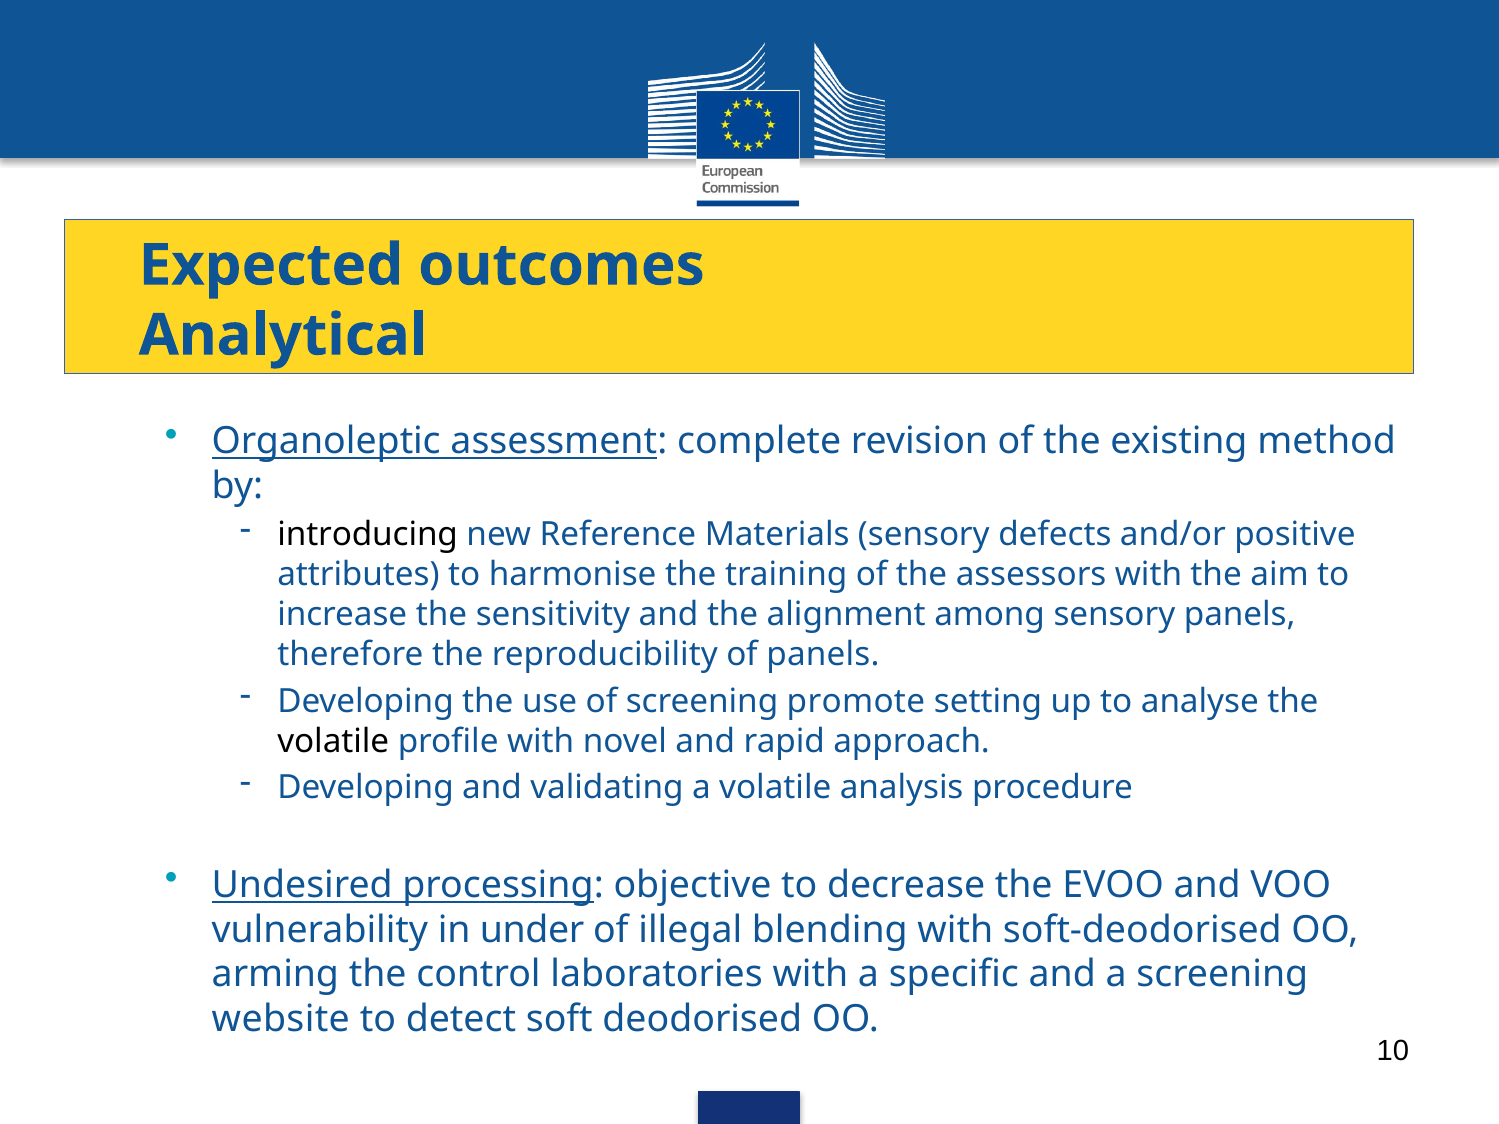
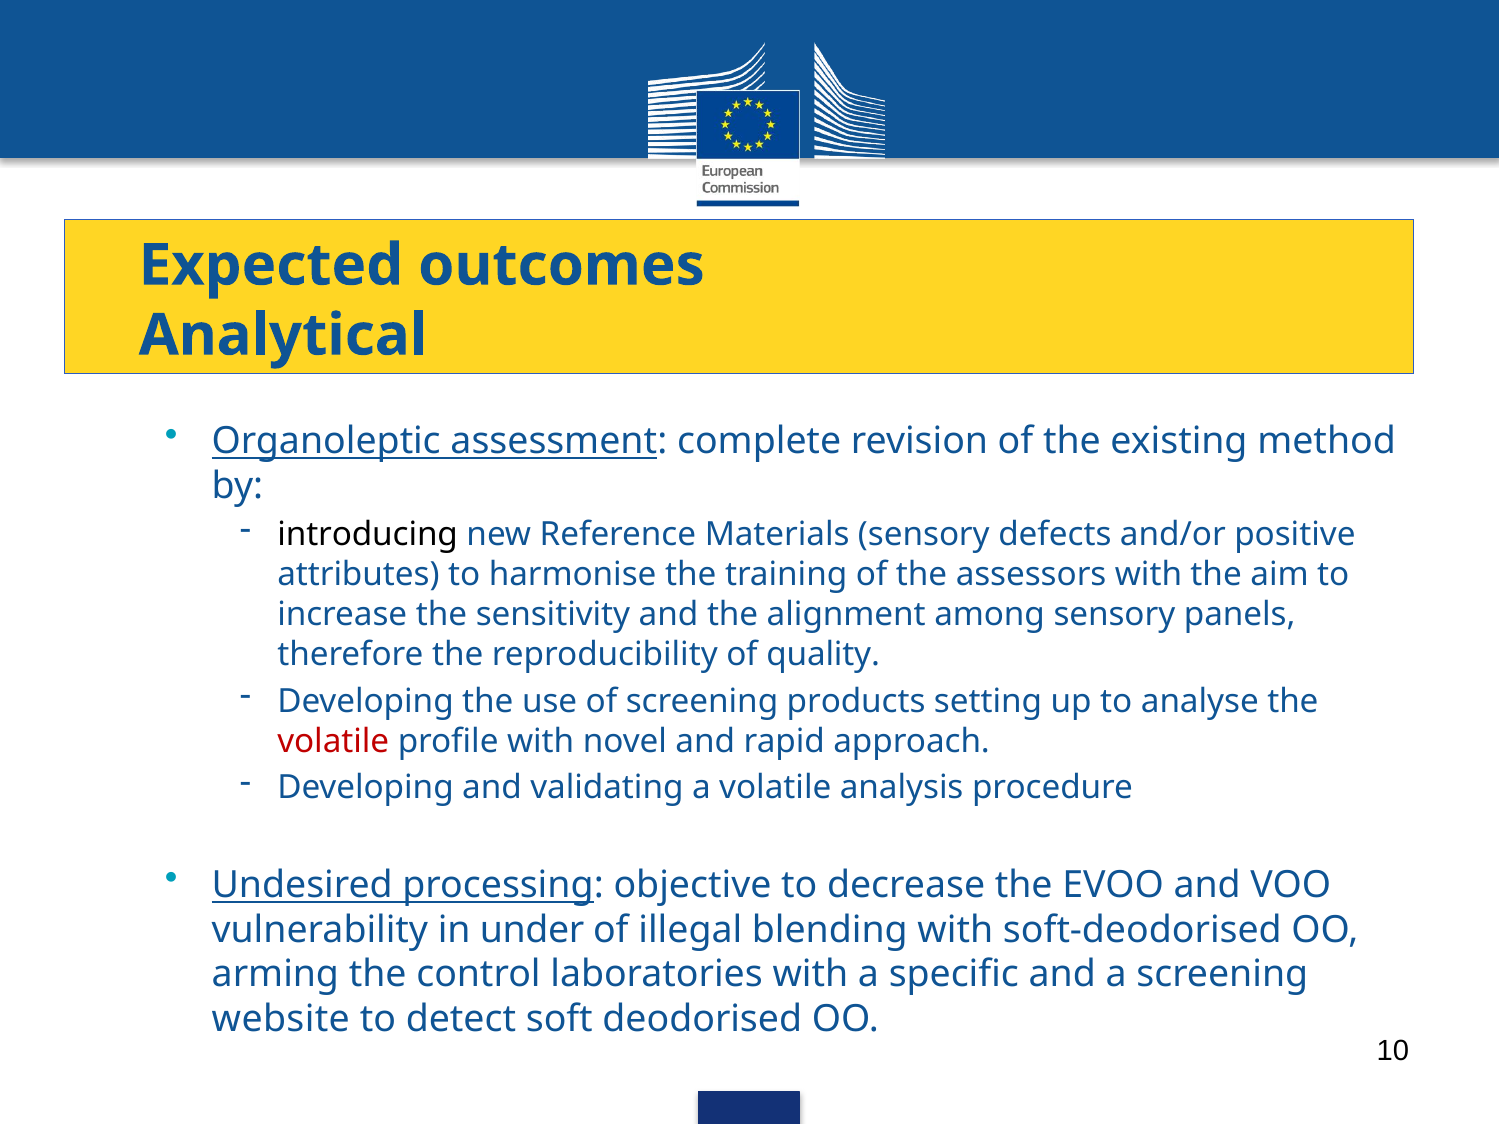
of panels: panels -> quality (823, 655)
promote: promote -> products (856, 701)
volatile colour: black -> red (333, 741)
